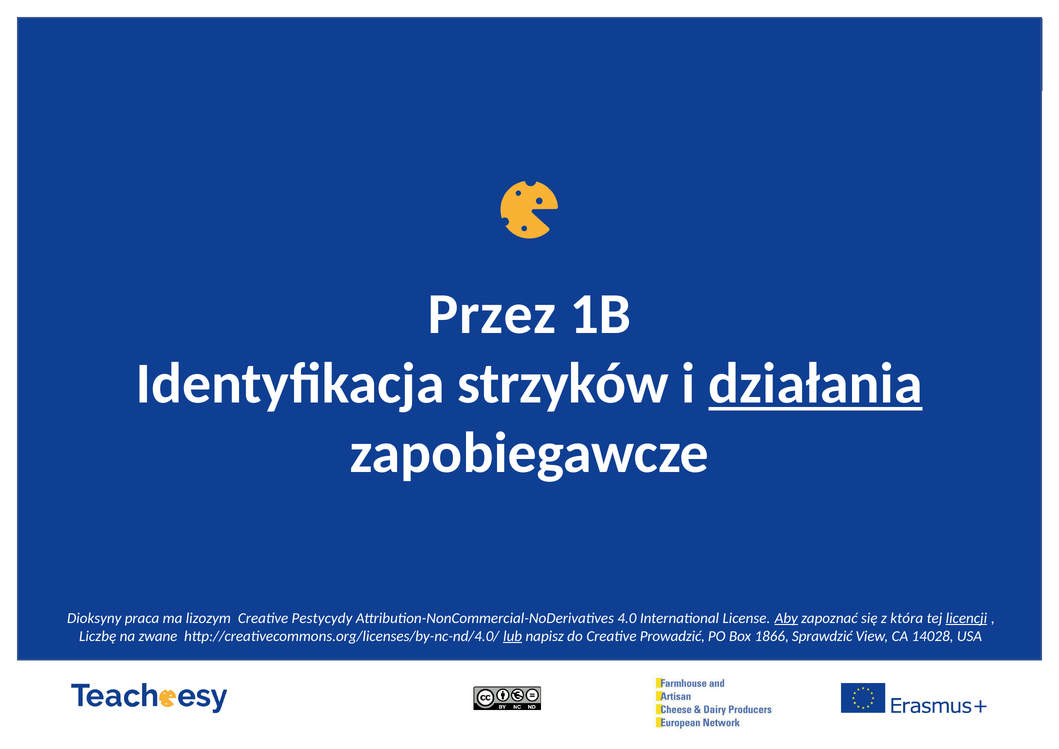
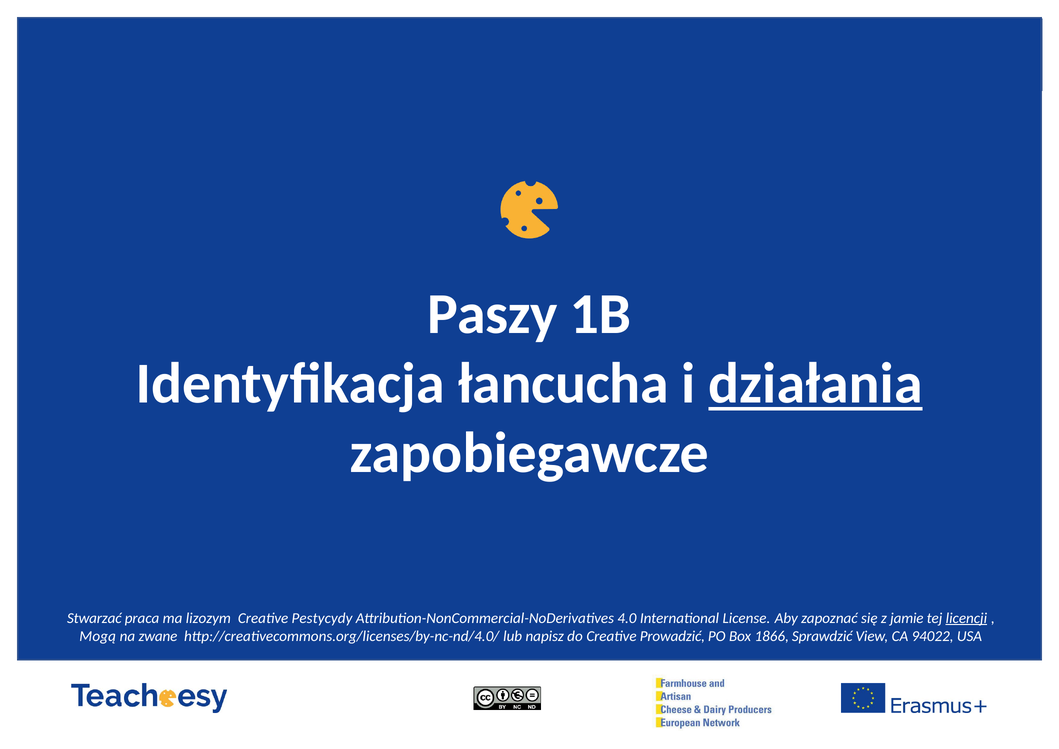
Przez: Przez -> Paszy (492, 314)
strzyków: strzyków -> łancucha (563, 384)
Dioksyny: Dioksyny -> Stwarzać (94, 618)
Aby underline: present -> none (786, 618)
która: która -> jamie (907, 618)
Liczbę: Liczbę -> Mogą (98, 636)
lub underline: present -> none (513, 636)
14028: 14028 -> 94022 (933, 636)
